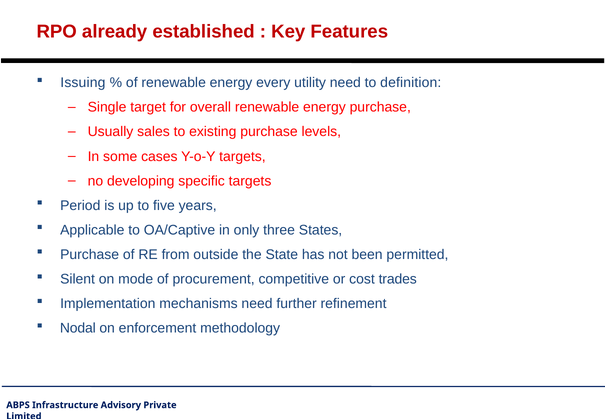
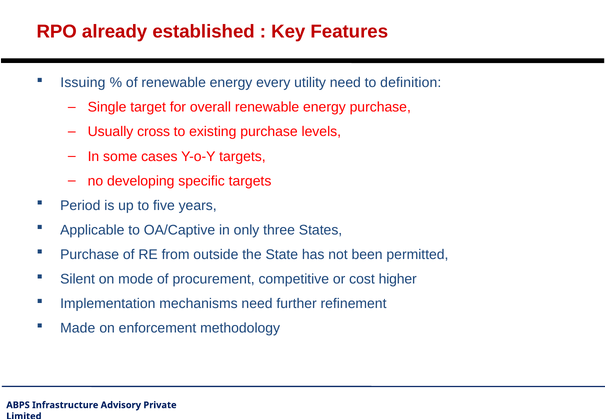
sales: sales -> cross (154, 132)
trades: trades -> higher (398, 279)
Nodal: Nodal -> Made (78, 328)
